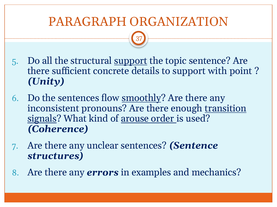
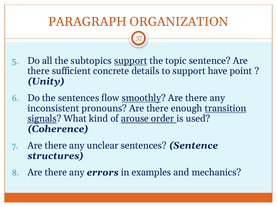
structural: structural -> subtopics (91, 61)
with: with -> have (218, 71)
